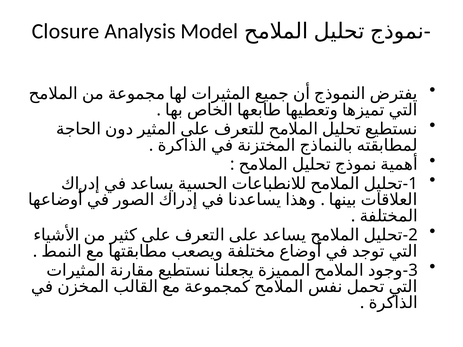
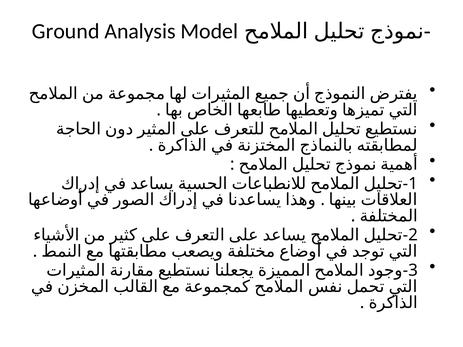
Closure: Closure -> Ground (66, 31)
